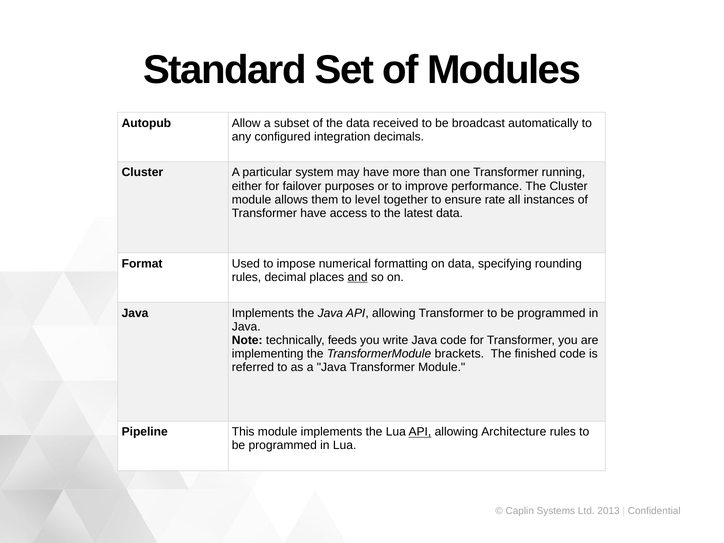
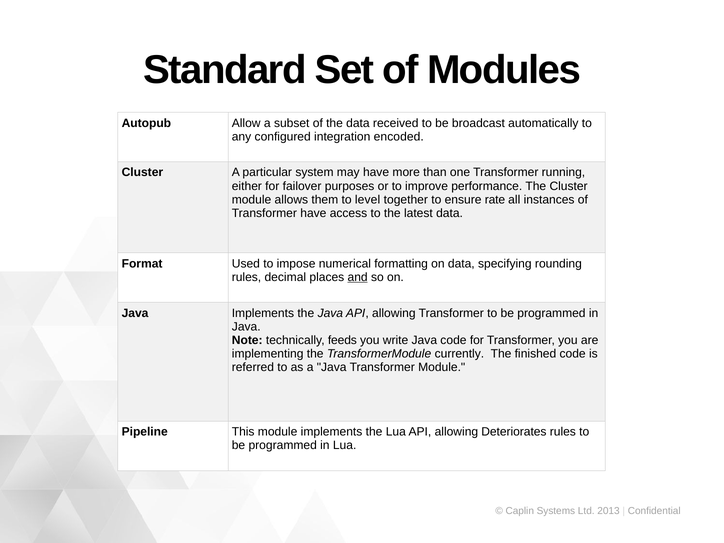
decimals: decimals -> encoded (399, 137)
brackets: brackets -> currently (459, 354)
API underline: present -> none (420, 432)
Architecture: Architecture -> Deteriorates (514, 432)
